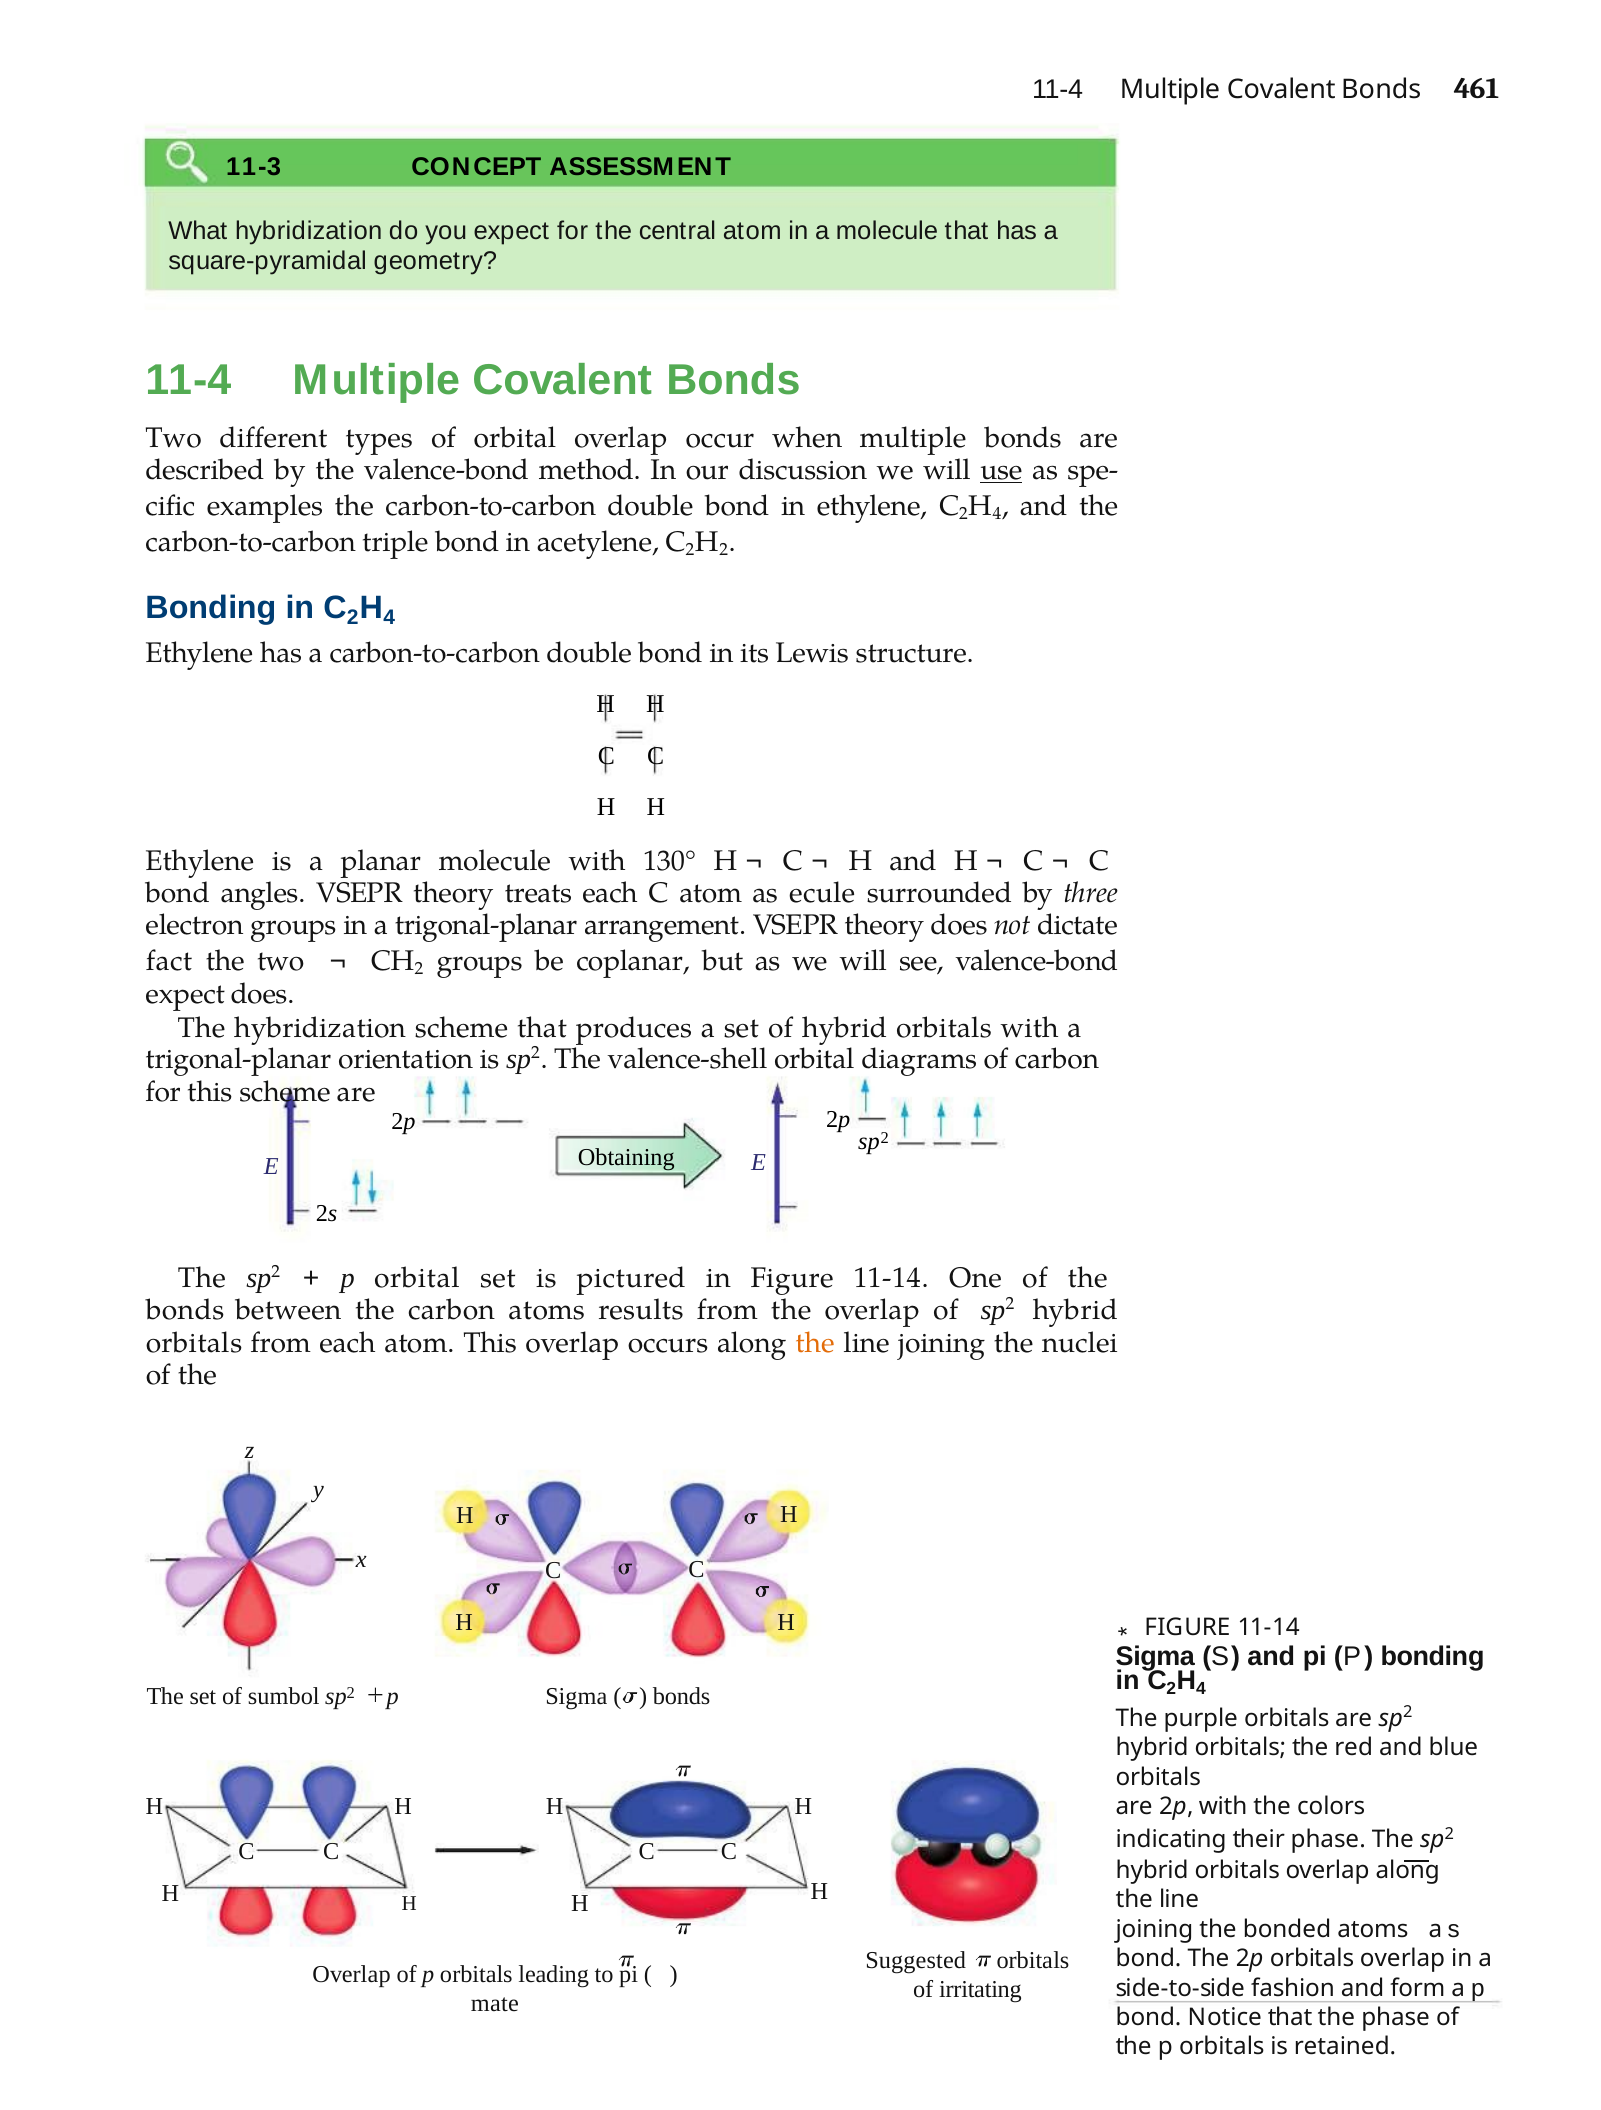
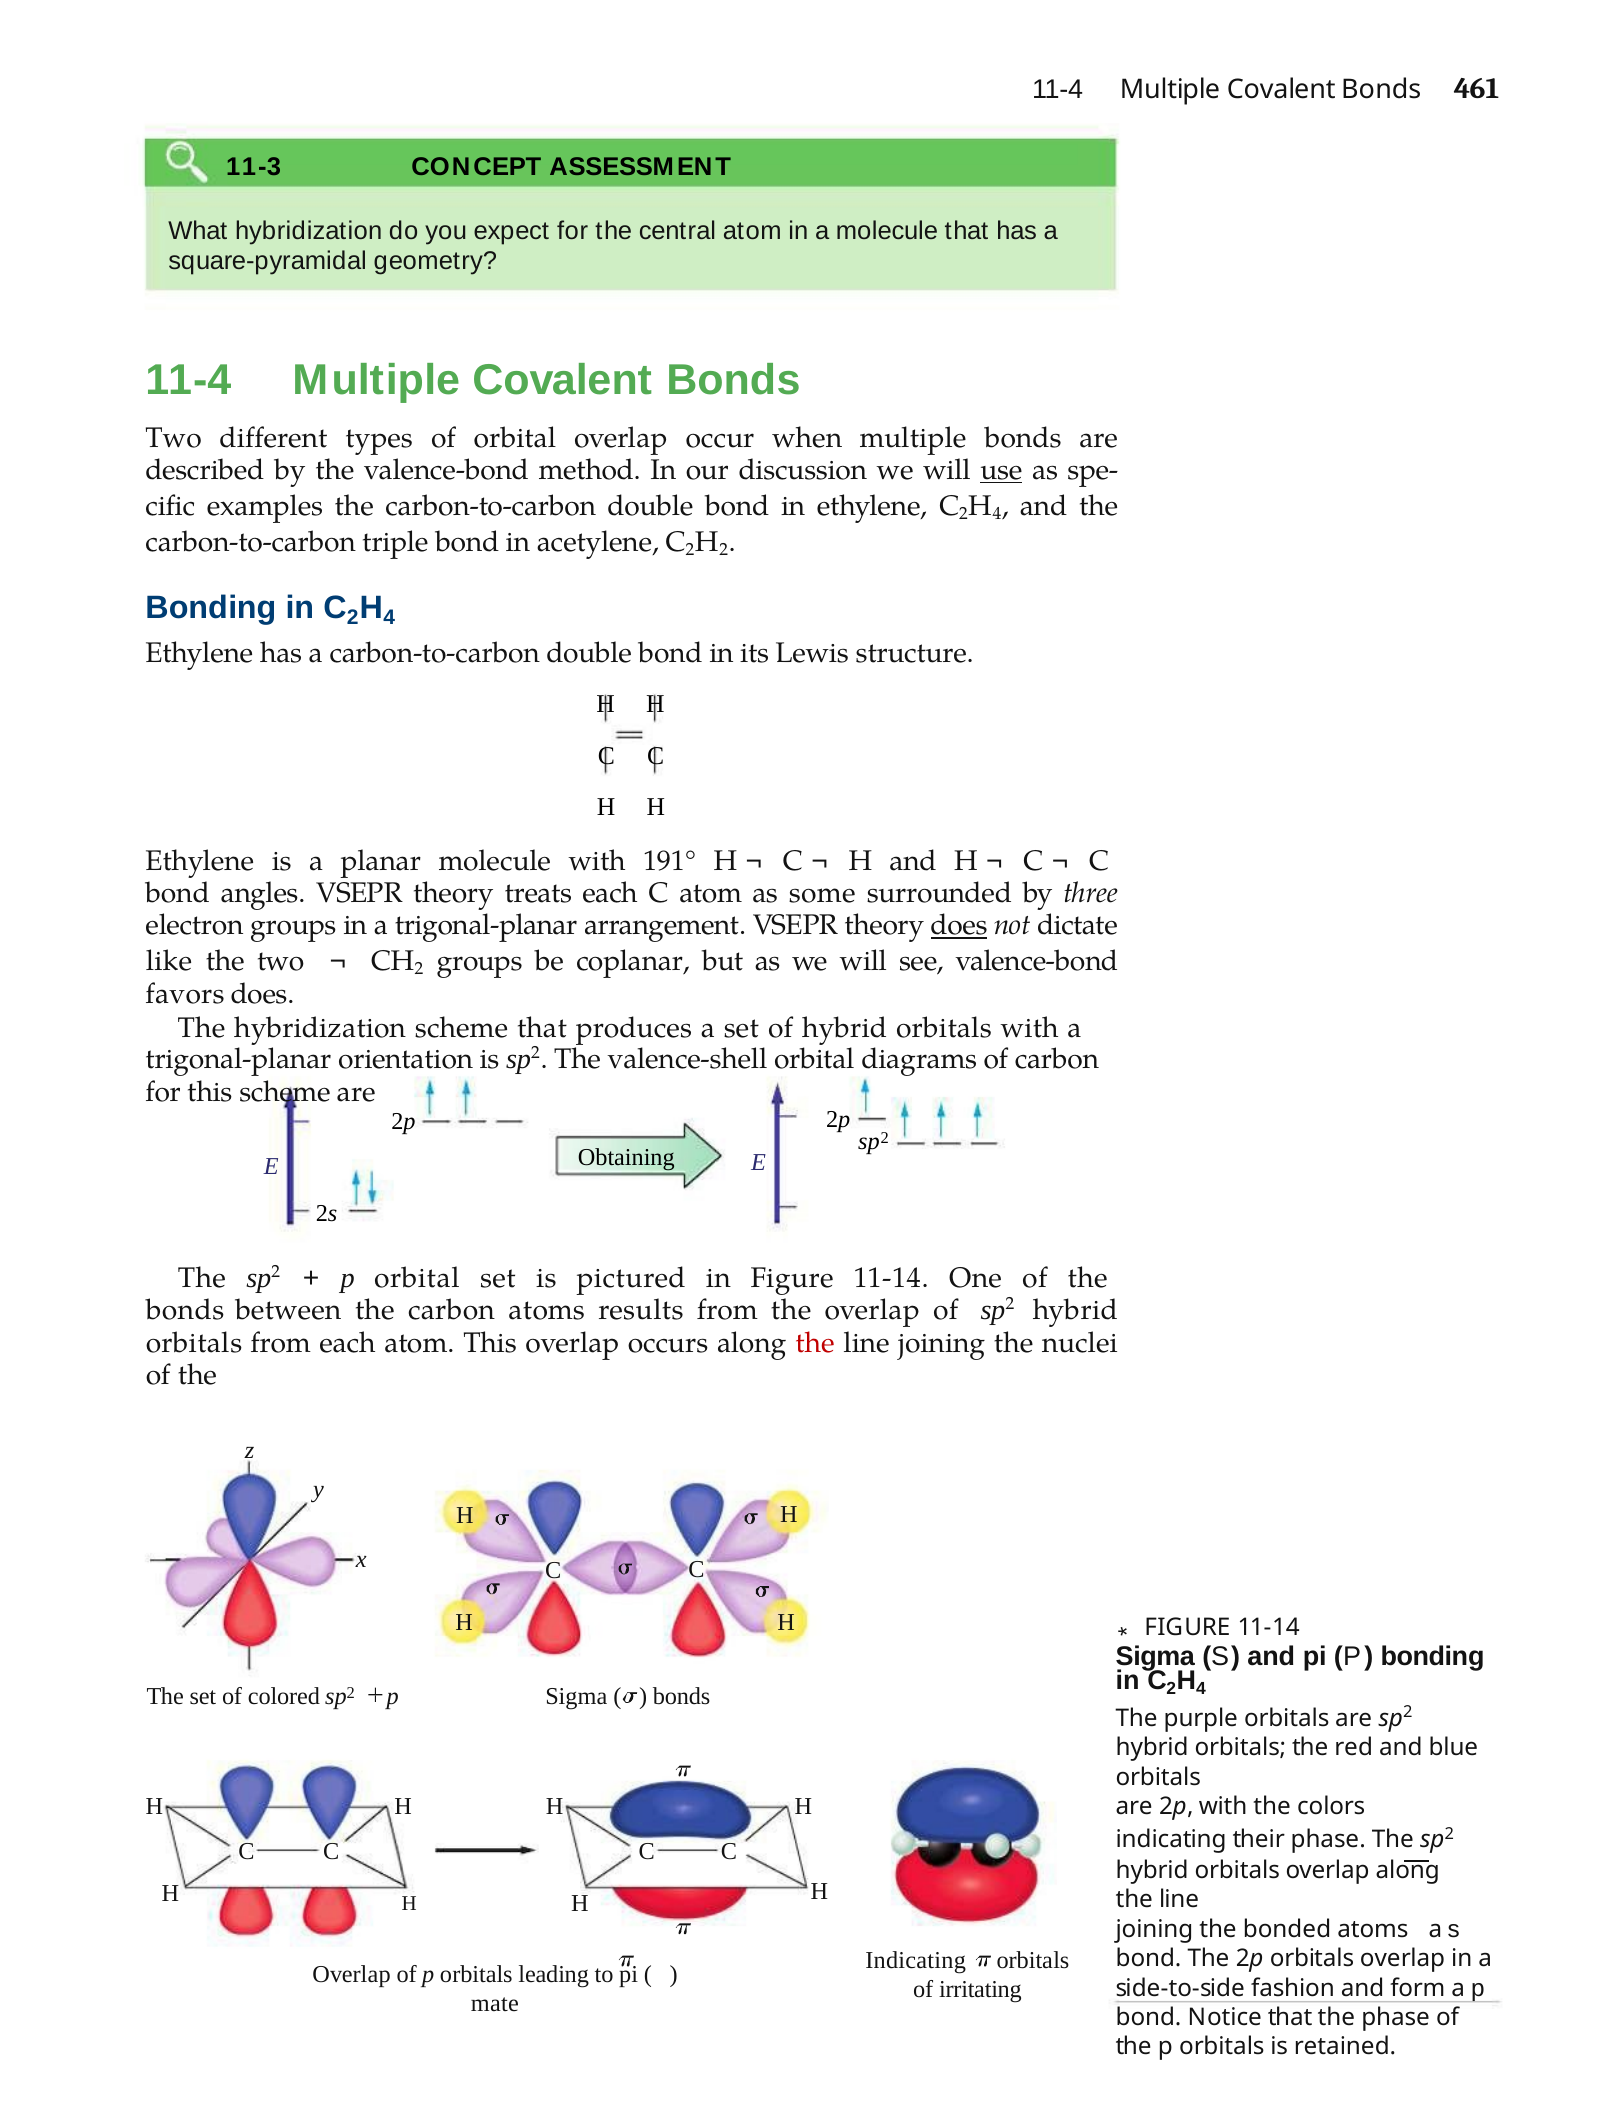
130°: 130° -> 191° (670, 861)
ecule: ecule -> some (822, 894)
does underline: none -> present (959, 926)
fact: fact -> like (169, 961)
expect: expect -> favors (185, 994)
the colour: orange -> red (815, 1344)
sumbol: sumbol -> colored (284, 1697)
Suggested: Suggested -> Indicating (916, 1961)
